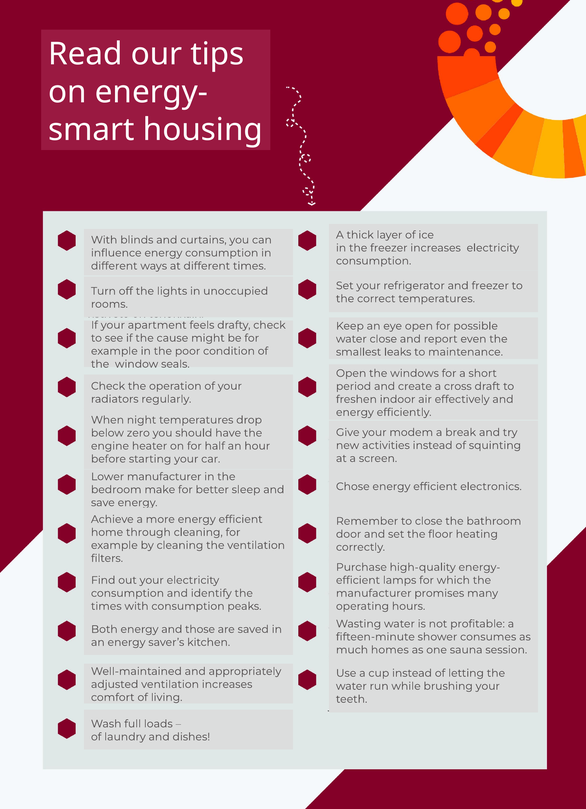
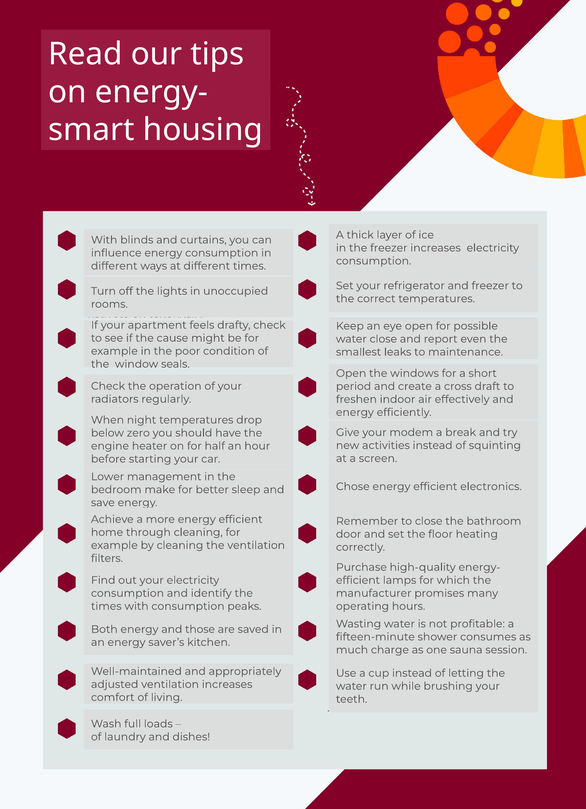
Lower manufacturer: manufacturer -> management (164, 477)
homes: homes -> charge (390, 650)
